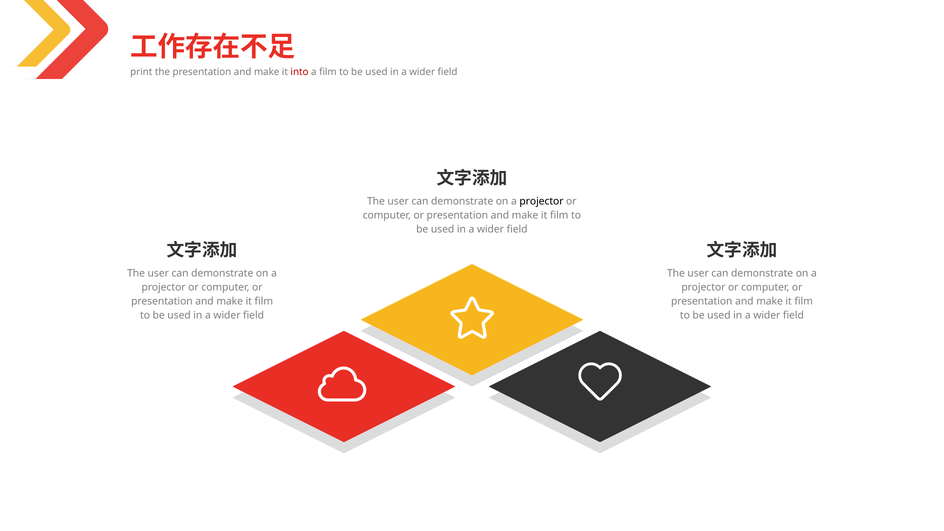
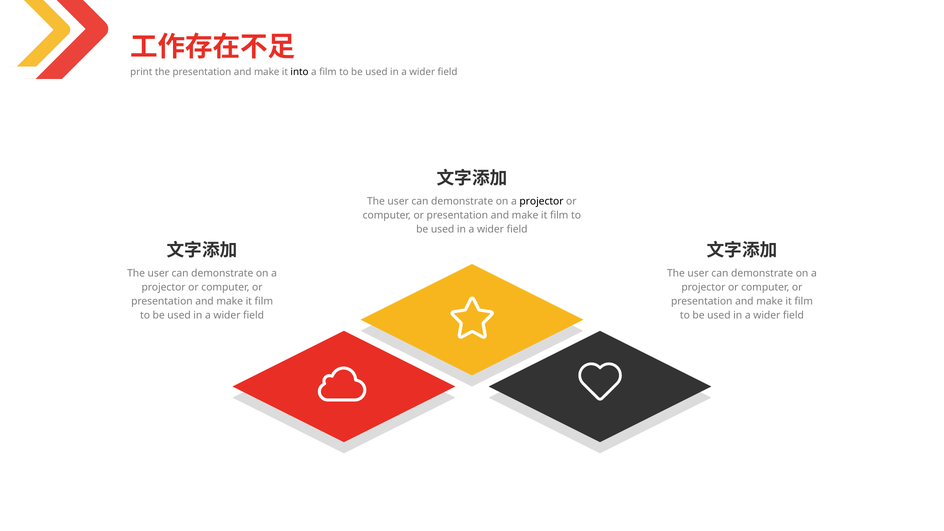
into colour: red -> black (300, 72)
